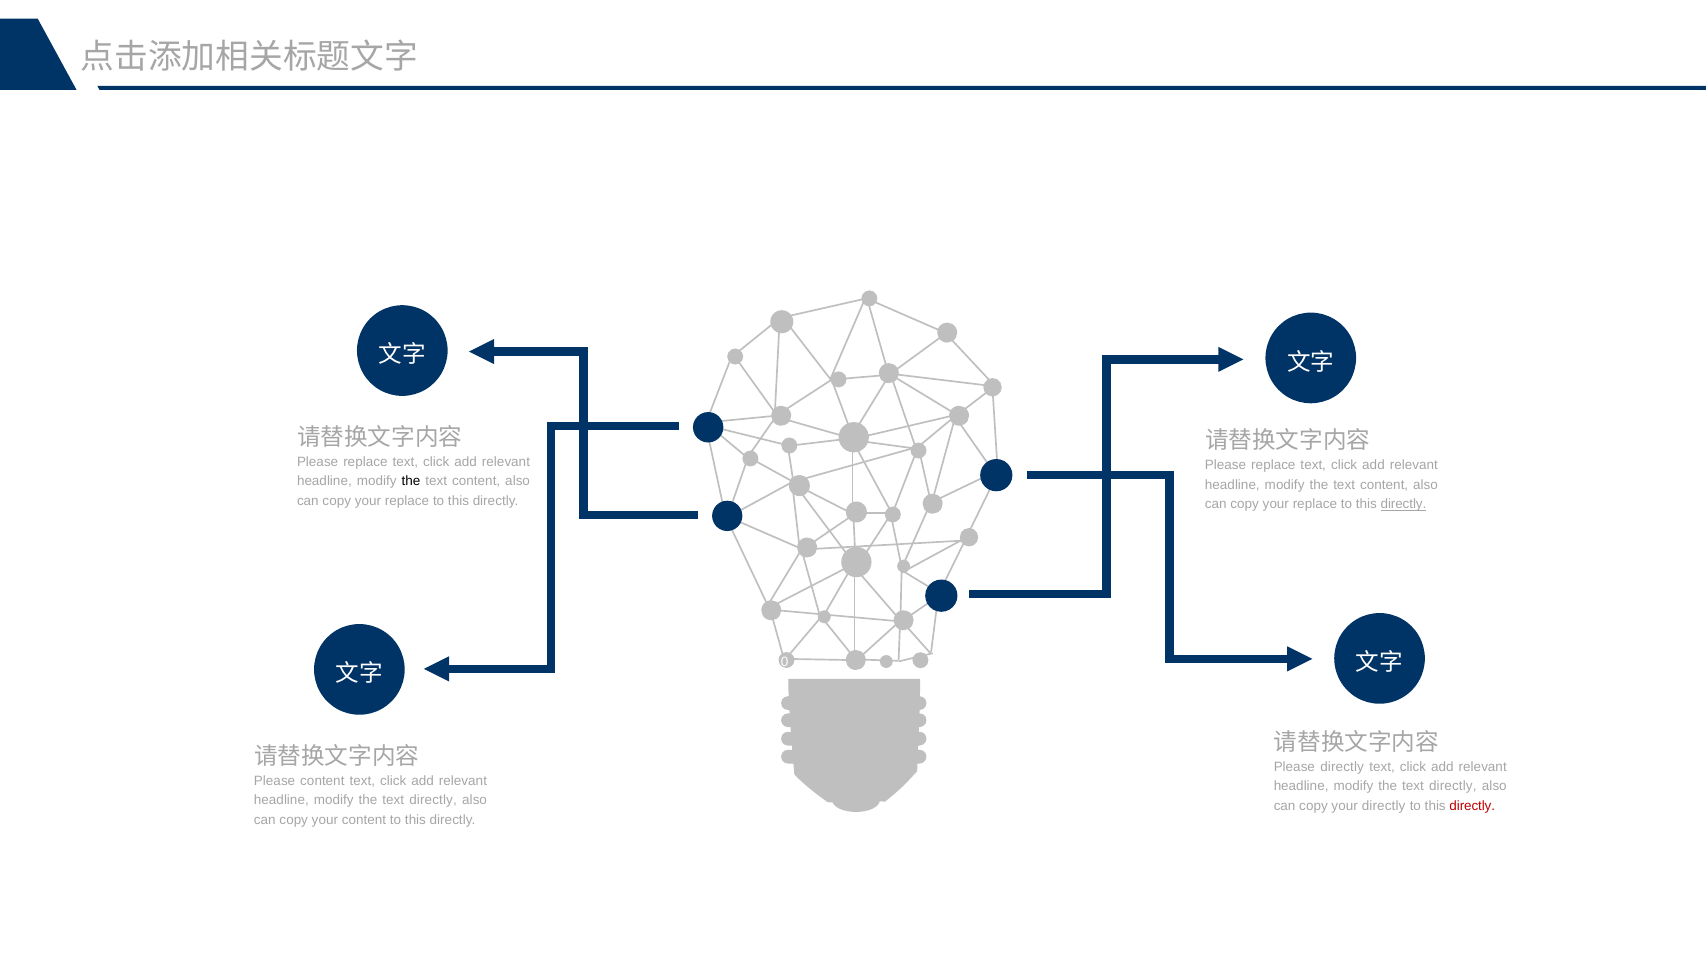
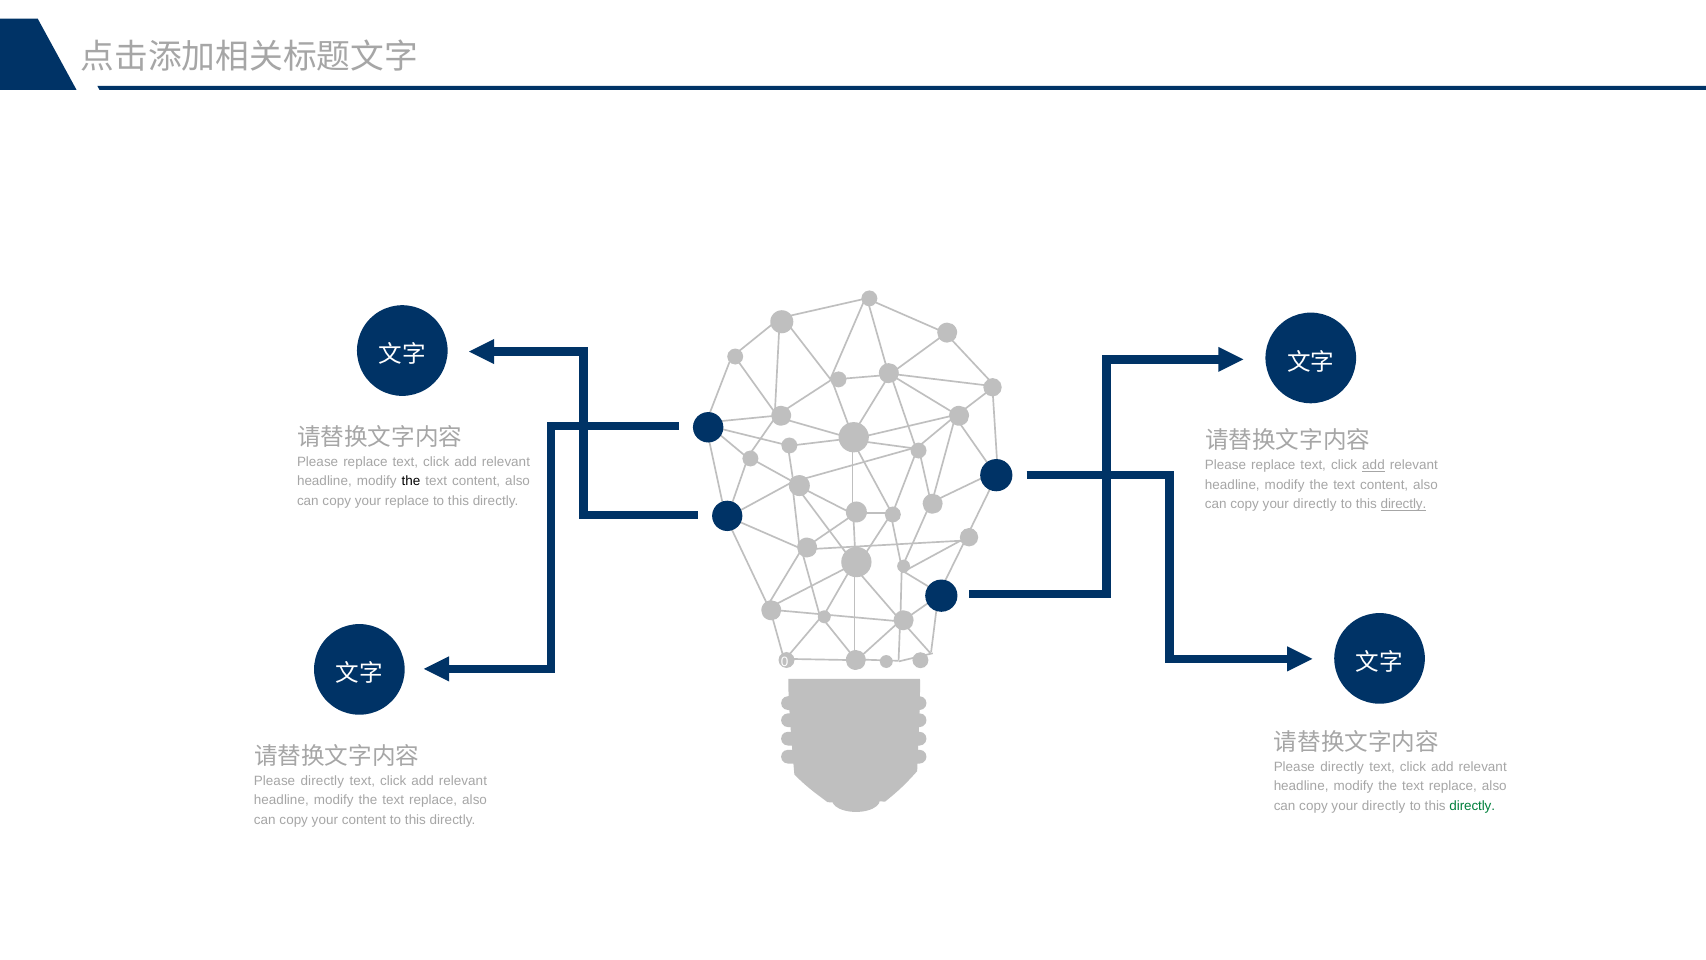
add underline: none -> present (1373, 465)
replace: replace -> directly (1315, 504)
content: content -> directly (322, 781)
directly: directly -> replace (1453, 786)
directly: directly -> replace (433, 800)
directly colour: red -> green (1472, 805)
